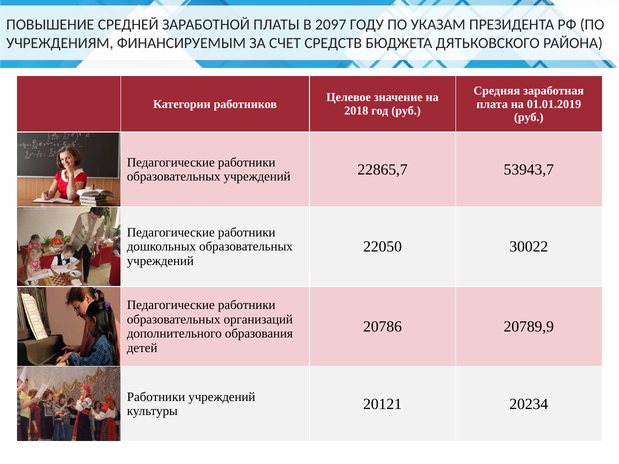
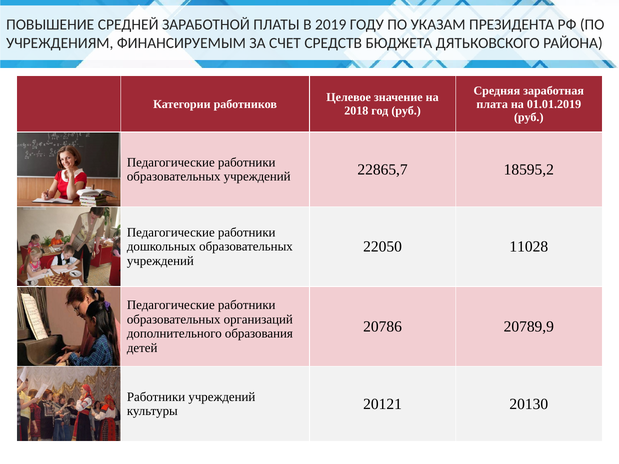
2097: 2097 -> 2019 (331, 25)
53943,7: 53943,7 -> 18595,2 (529, 170)
30022: 30022 -> 11028 (529, 247)
20234: 20234 -> 20130 (529, 404)
